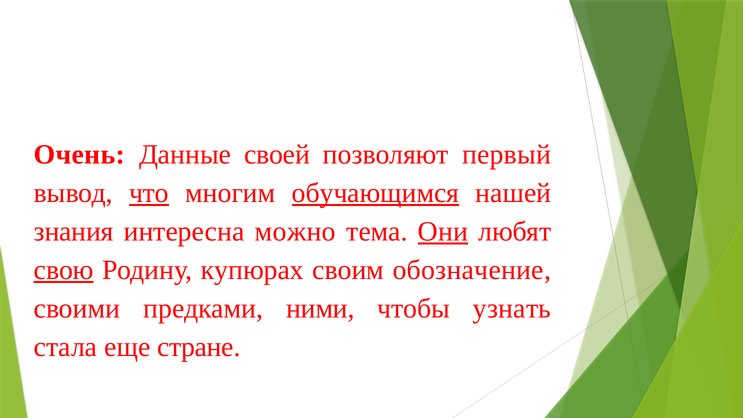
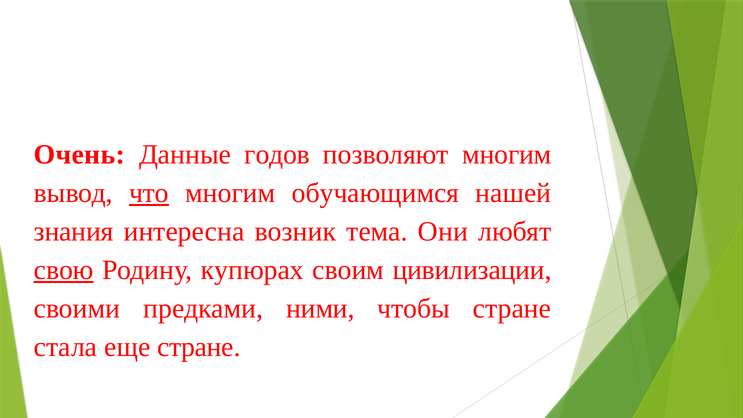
своей: своей -> годов (277, 155)
позволяют первый: первый -> многим (507, 155)
обучающимся underline: present -> none (375, 193)
можно: можно -> возник (295, 231)
Они underline: present -> none (443, 231)
обозначение: обозначение -> цивилизации (472, 270)
чтобы узнать: узнать -> стране (512, 308)
